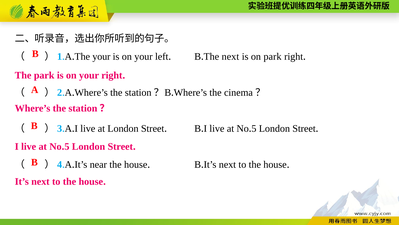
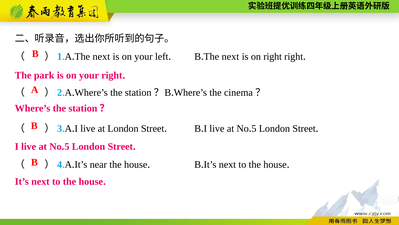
your: your -> next (101, 57)
on park: park -> right (273, 57)
